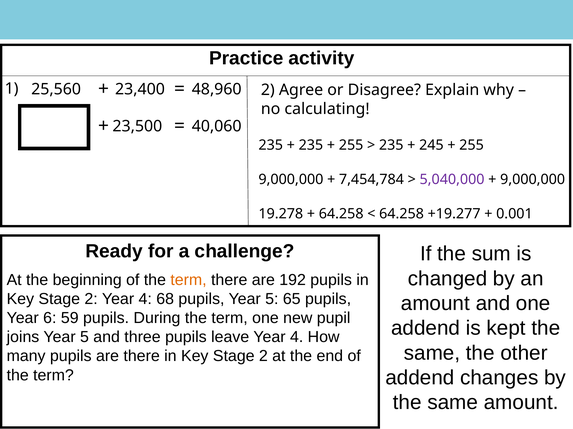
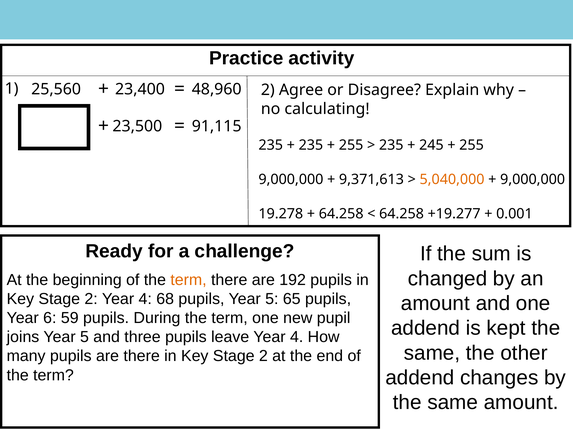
40,060: 40,060 -> 91,115 (217, 127)
7,454,784: 7,454,784 -> 9,371,613 (371, 180)
5,040,000 colour: purple -> orange (452, 180)
